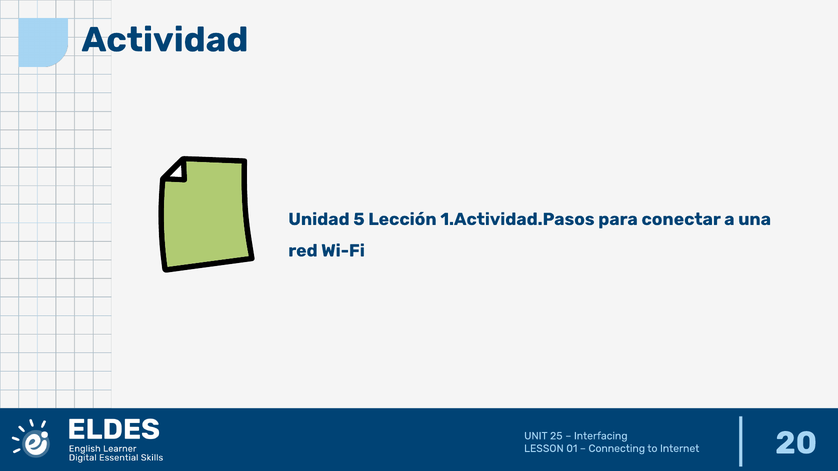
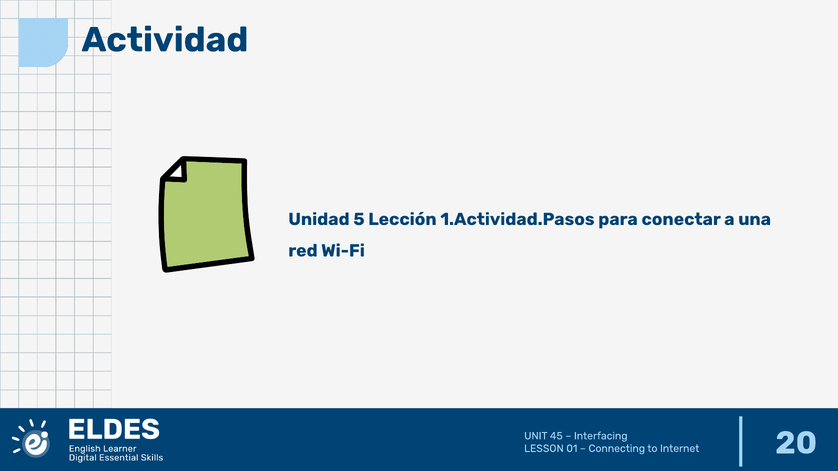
25: 25 -> 45 (556, 436)
